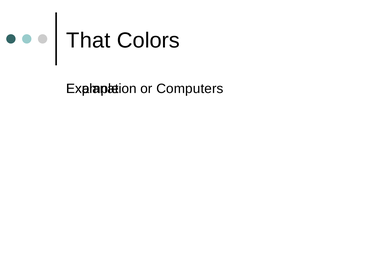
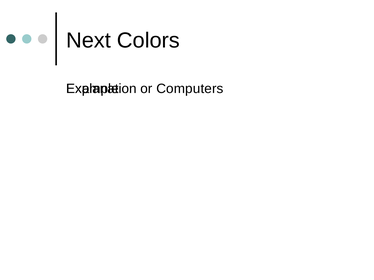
That: That -> Next (88, 41)
